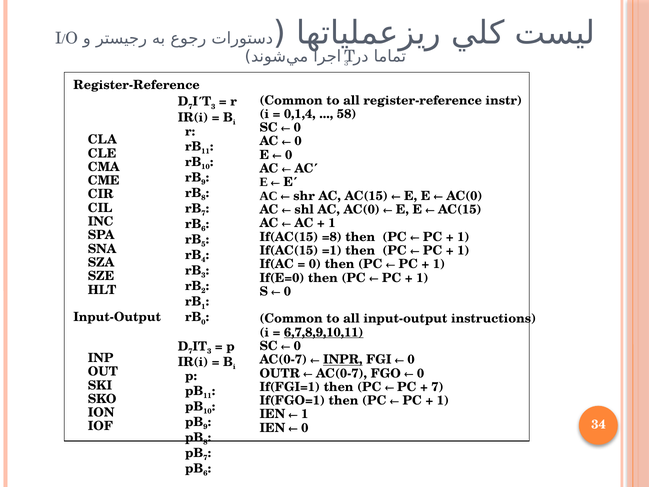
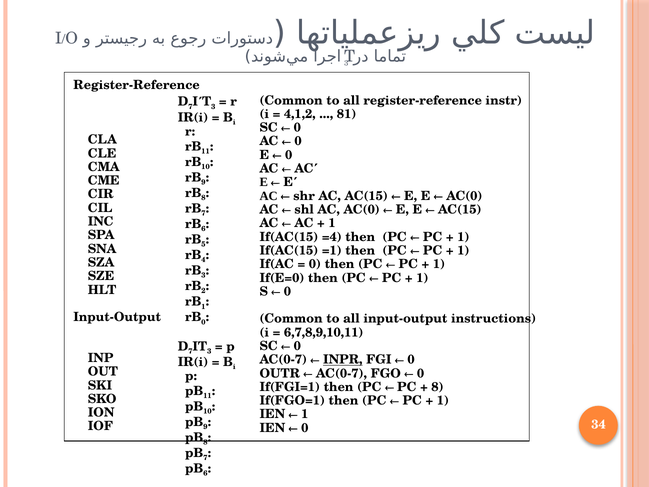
0,1,4: 0,1,4 -> 4,1,2 (300, 114)
58: 58 -> 81 (347, 114)
=8: =8 -> =4 (332, 237)
6,7,8,9,10,11 underline: present -> none (324, 332)
7: 7 -> 8 (437, 387)
